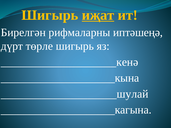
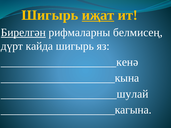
Бирелгән underline: none -> present (23, 33)
иптәшеңә: иптәшеңә -> белмисең (138, 33)
төрле: төрле -> кайда (39, 46)
